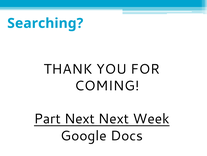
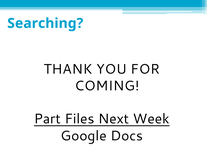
Part Next: Next -> Files (79, 118)
